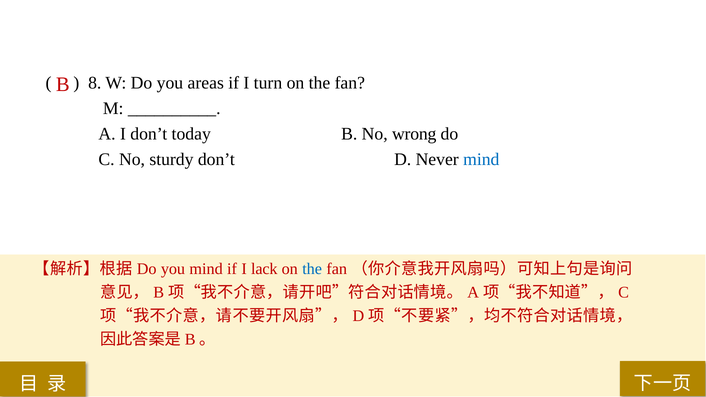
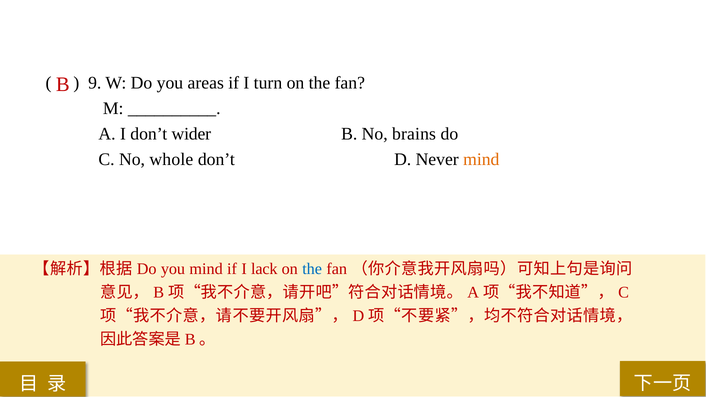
8: 8 -> 9 (95, 83)
today: today -> wider (191, 134)
wrong: wrong -> brains (414, 134)
sturdy: sturdy -> whole (171, 159)
mind colour: blue -> orange (481, 159)
